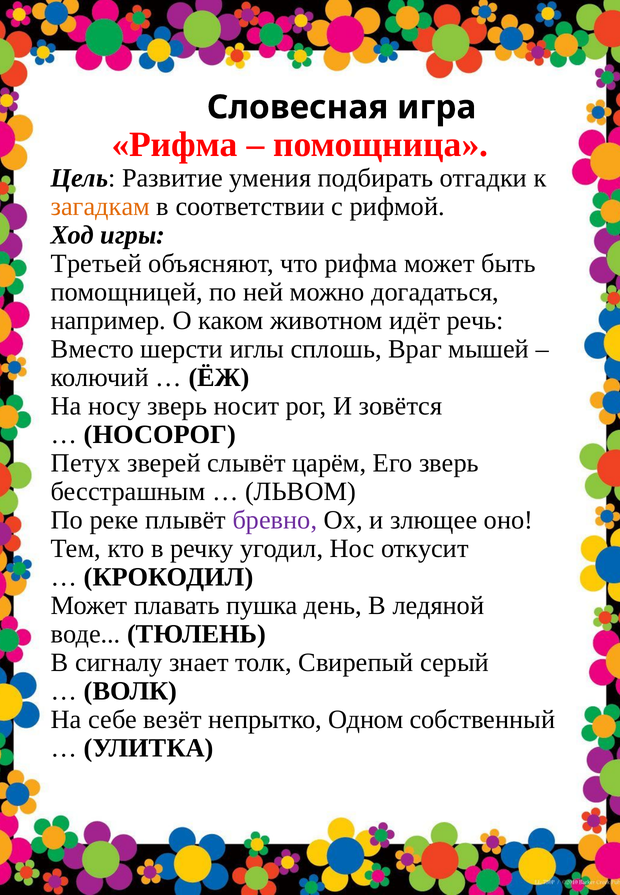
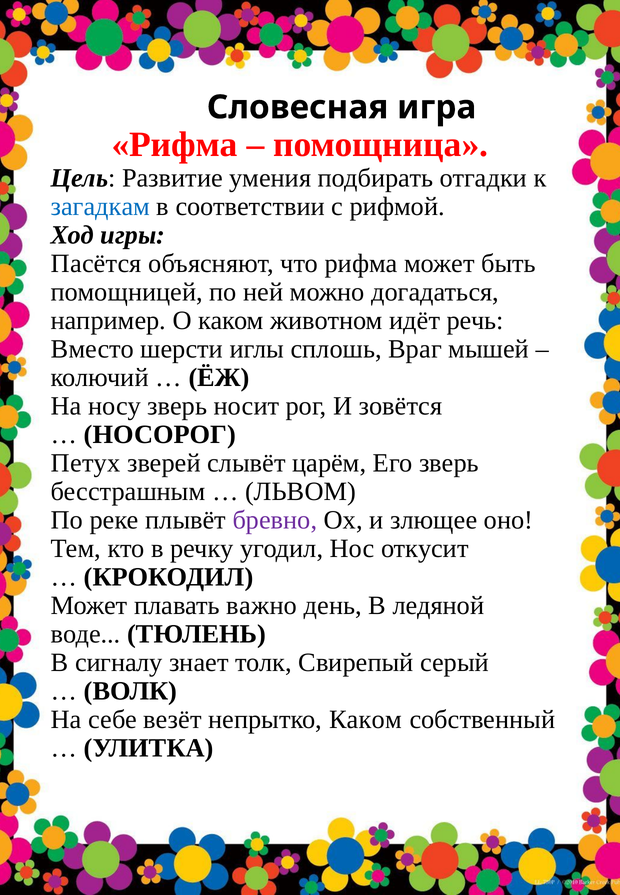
загадкам colour: orange -> blue (100, 207)
Третьей: Третьей -> Пасётся (96, 264)
пушка: пушка -> важно (262, 606)
непрытко Одном: Одном -> Каком (366, 720)
